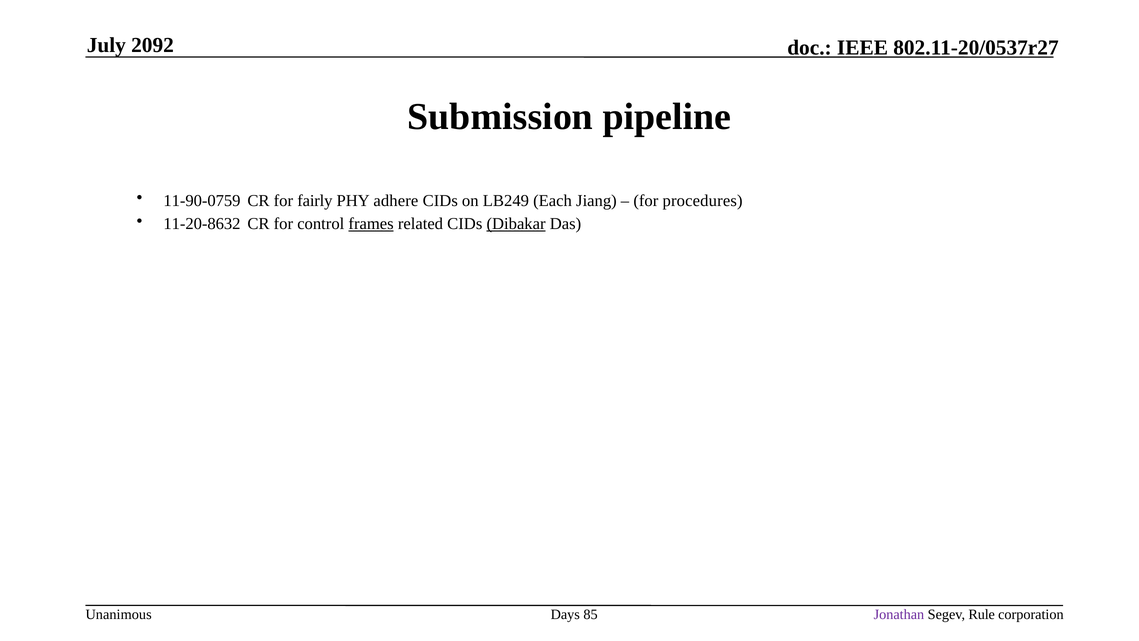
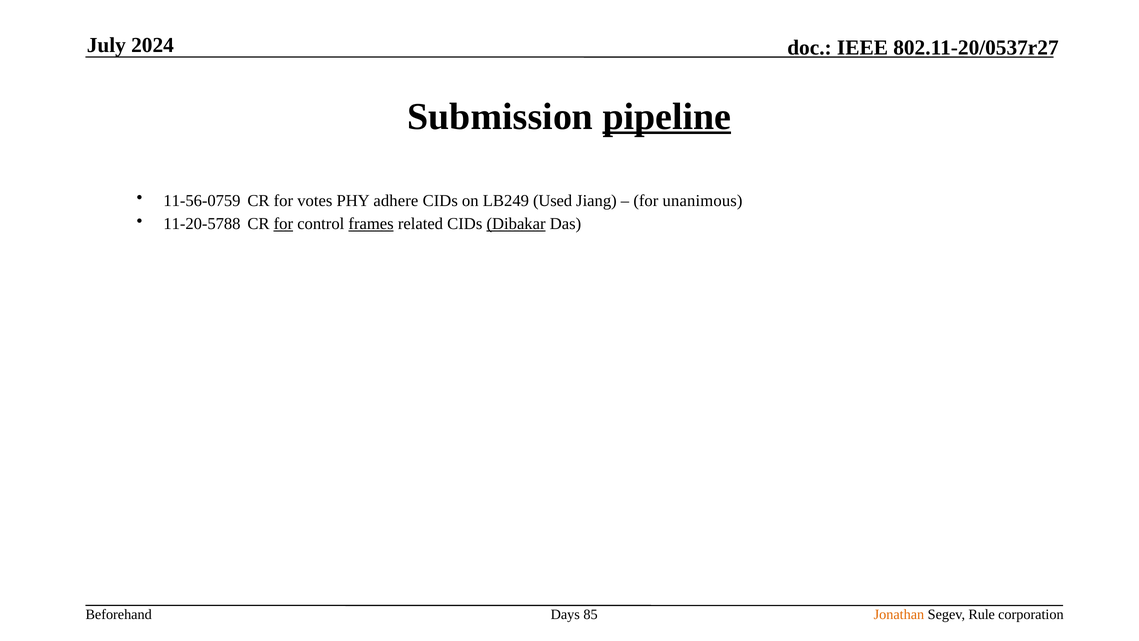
2092: 2092 -> 2024 (153, 45)
pipeline underline: none -> present (667, 116)
11-90-0759: 11-90-0759 -> 11-56-0759 (202, 201)
fairly: fairly -> votes (315, 201)
Each: Each -> Used (553, 201)
procedures: procedures -> unanimous (703, 201)
11-20-8632: 11-20-8632 -> 11-20-5788 (202, 224)
for underline: none -> present (283, 224)
Unanimous: Unanimous -> Beforehand (119, 614)
Jonathan colour: purple -> orange (899, 614)
